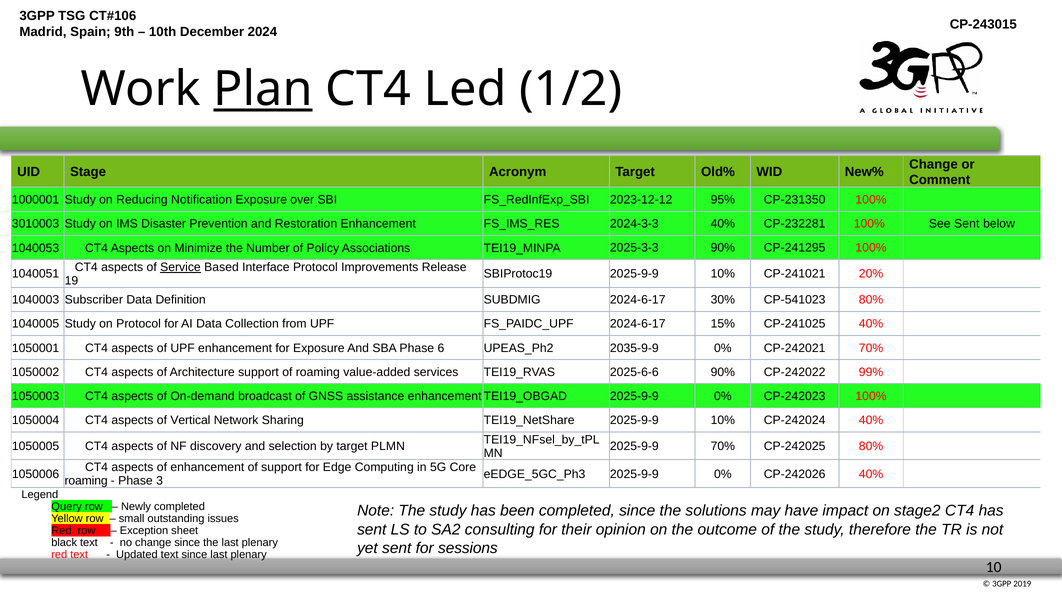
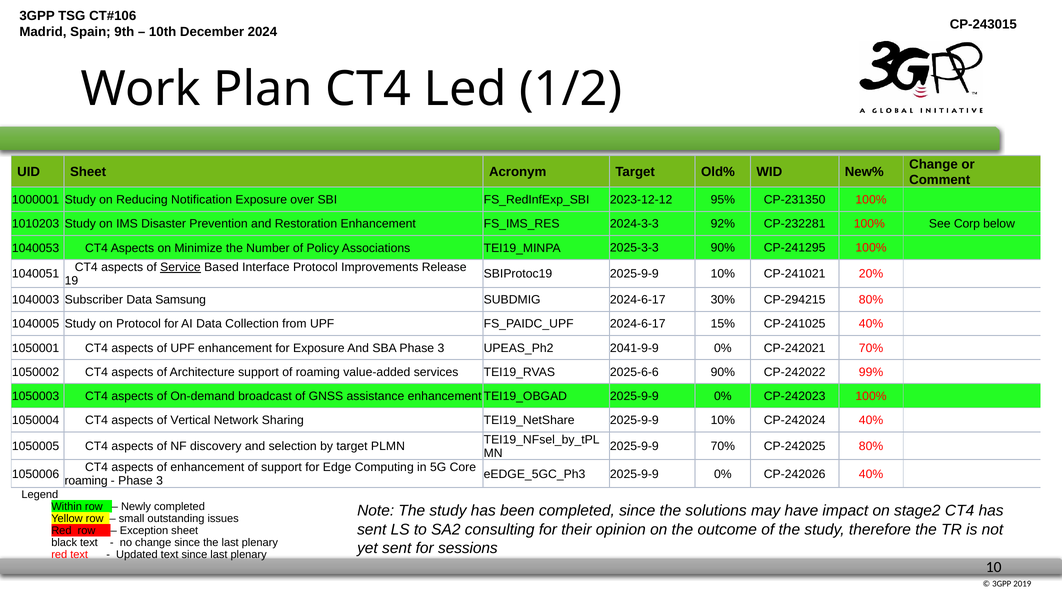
Plan underline: present -> none (263, 89)
UID Stage: Stage -> Sheet (88, 172)
3010003: 3010003 -> 1010203 (36, 224)
2024-3-3 40%: 40% -> 92% (723, 224)
See Sent: Sent -> Corp (967, 224)
Definition: Definition -> Samsung (181, 300)
CP-541023: CP-541023 -> CP-294215 (795, 300)
SBA Phase 6: 6 -> 3 (441, 348)
2035-9-9: 2035-9-9 -> 2041-9-9 (634, 348)
Query: Query -> Within (67, 507)
